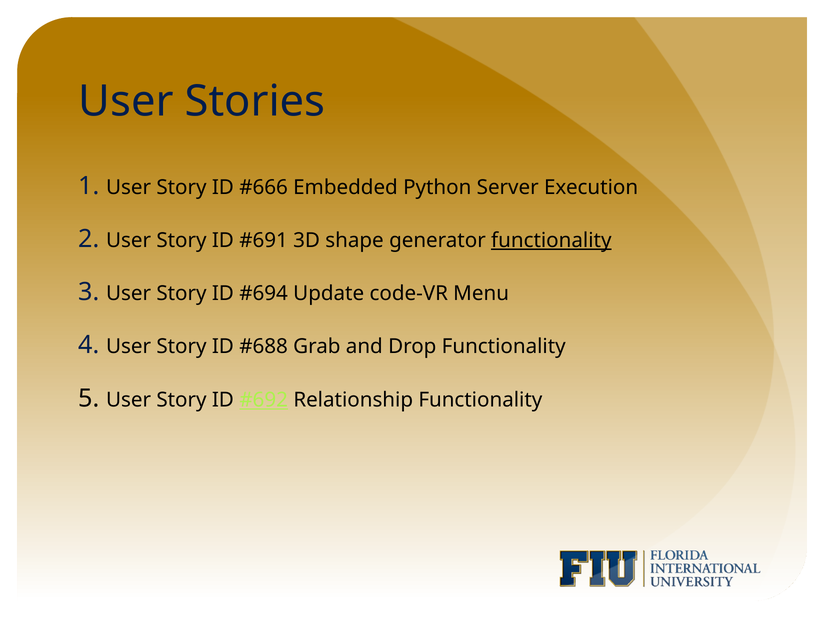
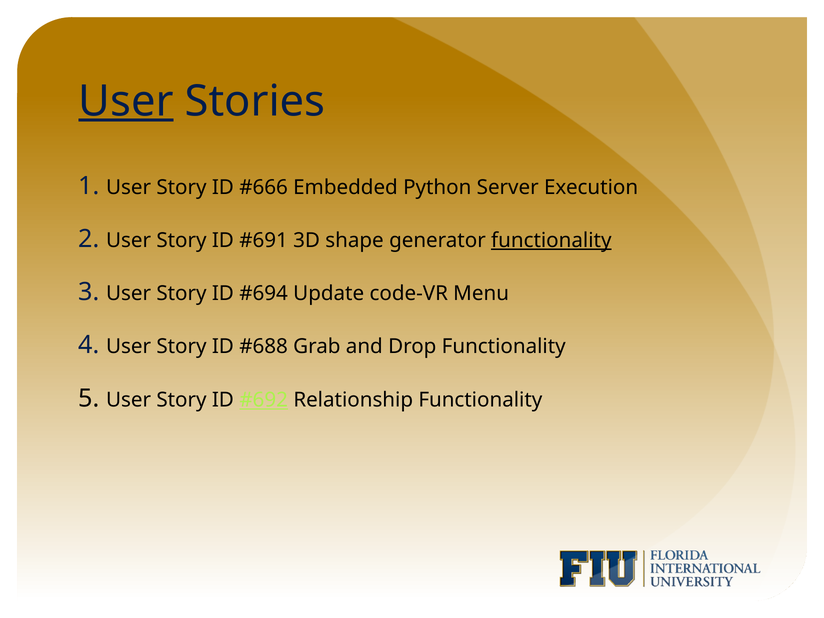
User underline: none -> present (126, 101)
